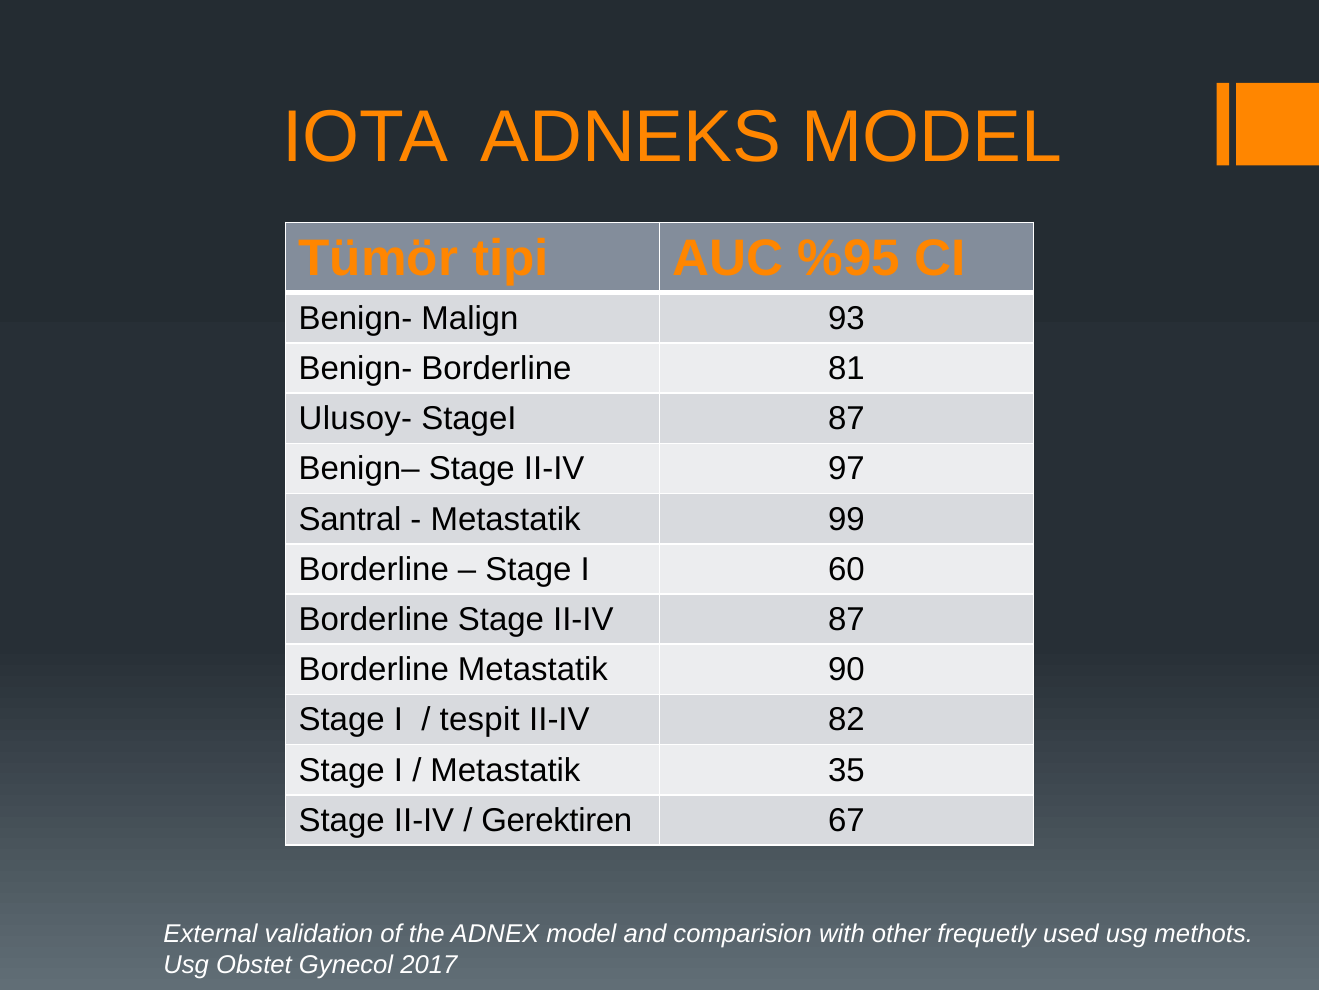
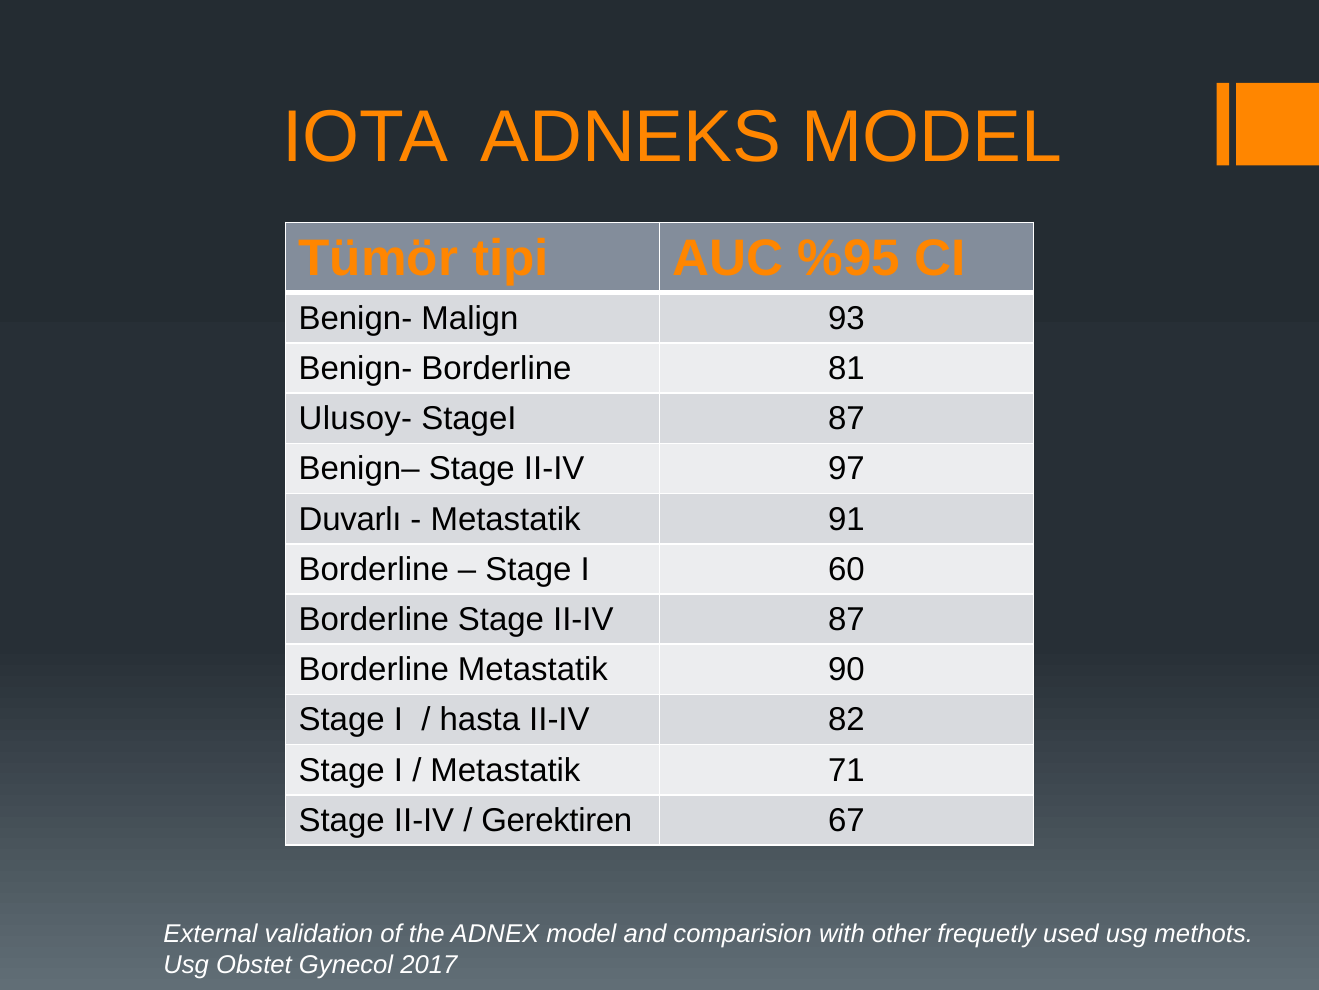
Santral: Santral -> Duvarlı (350, 519)
99: 99 -> 91 (846, 519)
tespit: tespit -> hasta (480, 720)
35: 35 -> 71 (846, 770)
